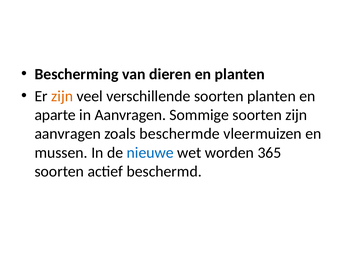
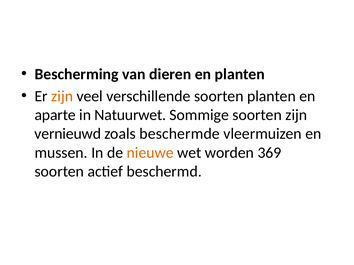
in Aanvragen: Aanvragen -> Natuurwet (130, 115)
aanvragen: aanvragen -> vernieuwd (68, 134)
nieuwe colour: blue -> orange (150, 153)
365: 365 -> 369 (269, 153)
